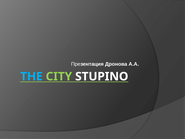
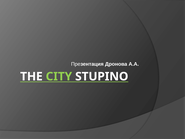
THE colour: light blue -> white (31, 76)
